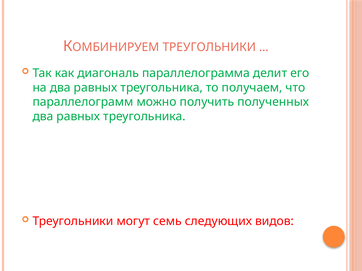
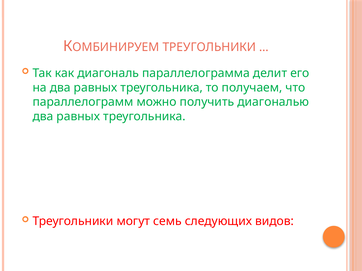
полученных: полученных -> диагональю (273, 102)
